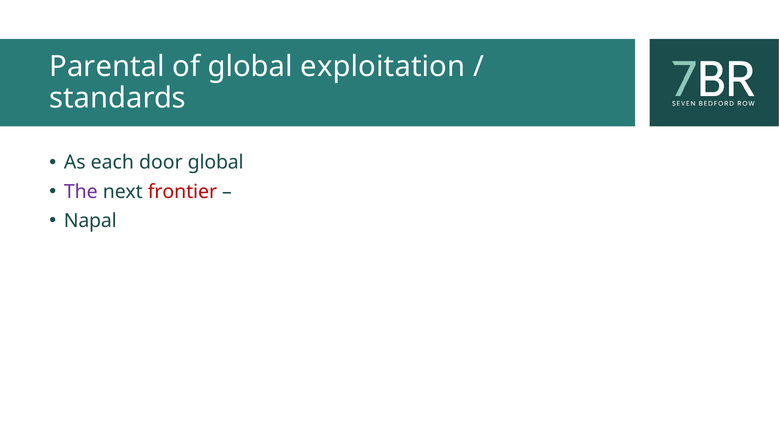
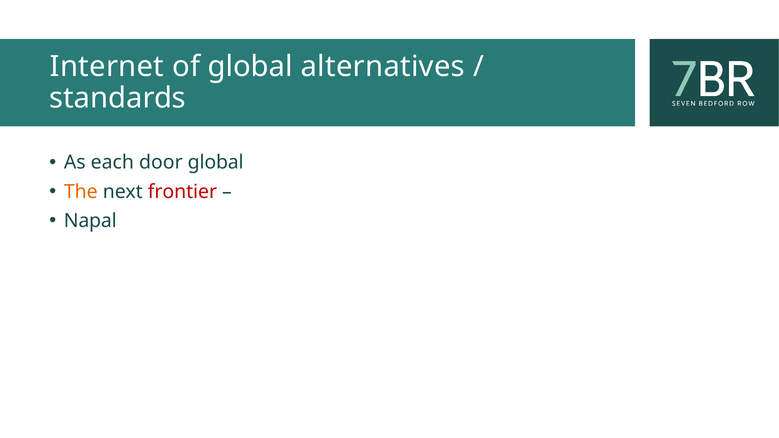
Parental: Parental -> Internet (107, 67)
exploitation: exploitation -> alternatives (383, 67)
The colour: purple -> orange (81, 192)
